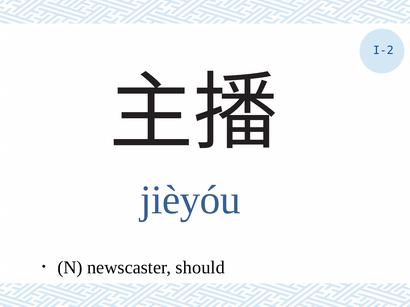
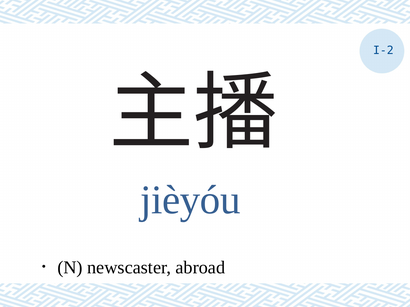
should: should -> abroad (200, 268)
